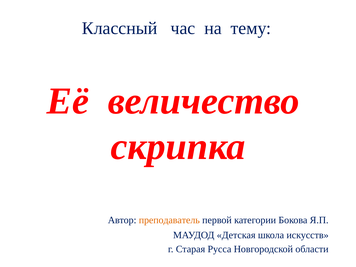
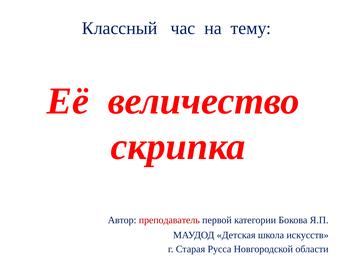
преподаватель colour: orange -> red (169, 220)
